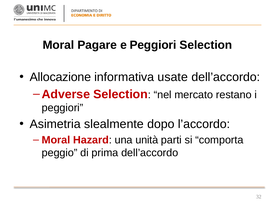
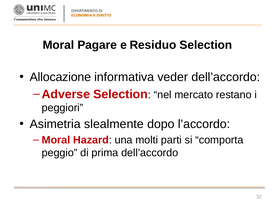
e Peggiori: Peggiori -> Residuo (153, 45)
usate: usate -> veder (173, 77)
unità: unità -> molti (147, 140)
